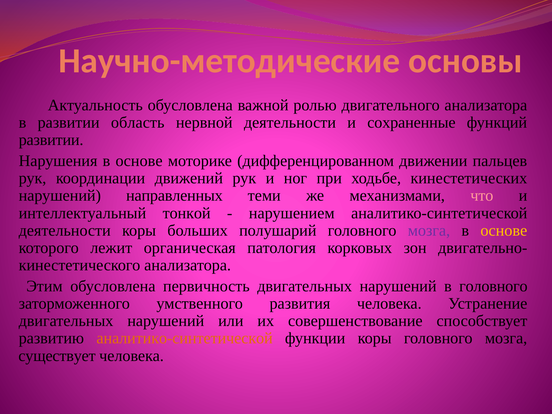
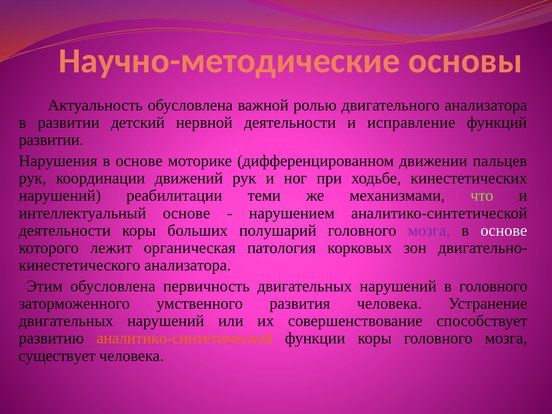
область: область -> детский (138, 123)
сохраненные: сохраненные -> исправление (411, 123)
направленных: направленных -> реабилитации (174, 196)
что colour: pink -> light green (482, 196)
интеллектуальный тонкой: тонкой -> основе (186, 213)
основе colour: yellow -> white (504, 230)
